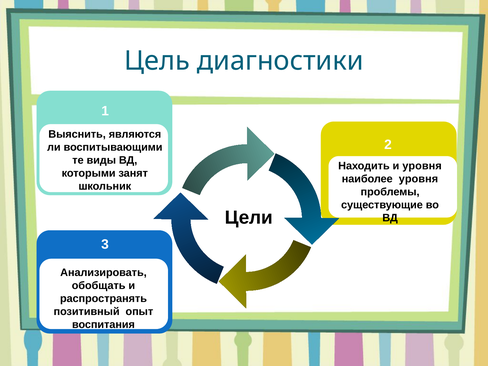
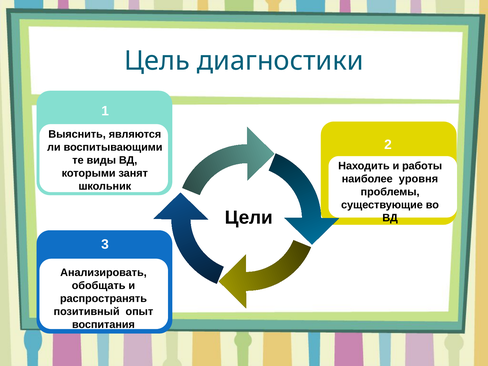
уровня: уровня -> работы (422, 166)
